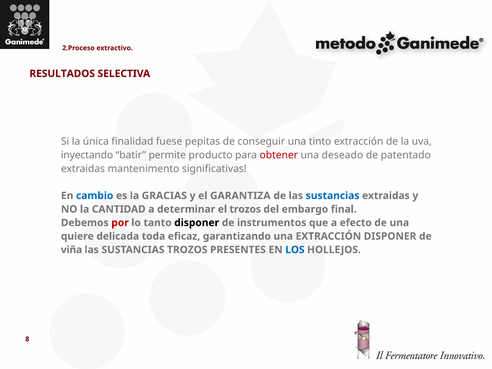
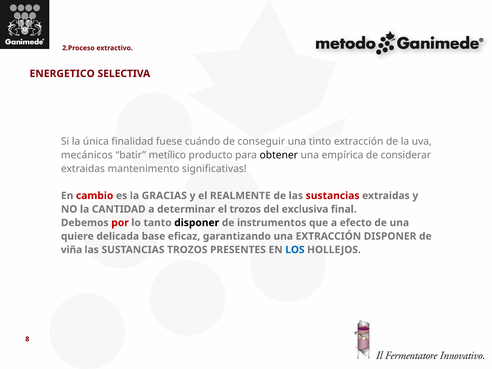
RESULTADOS: RESULTADOS -> ENERGETICO (62, 74)
pepitas: pepitas -> cuándo (203, 142)
inyectando: inyectando -> mecánicos (87, 155)
permite: permite -> metílico (167, 155)
obtener colour: red -> black (279, 155)
deseado: deseado -> empírica (342, 155)
patentado: patentado -> considerar (406, 155)
cambio colour: blue -> red (95, 196)
GARANTIZA: GARANTIZA -> REALMENTE (240, 196)
sustancias colour: blue -> red (333, 196)
embargo: embargo -> exclusiva (305, 209)
toda: toda -> base (154, 236)
